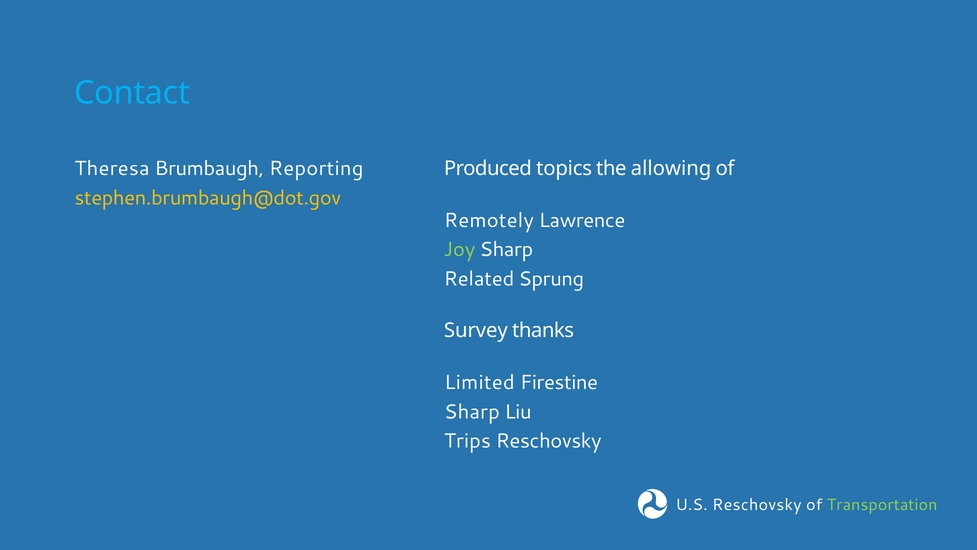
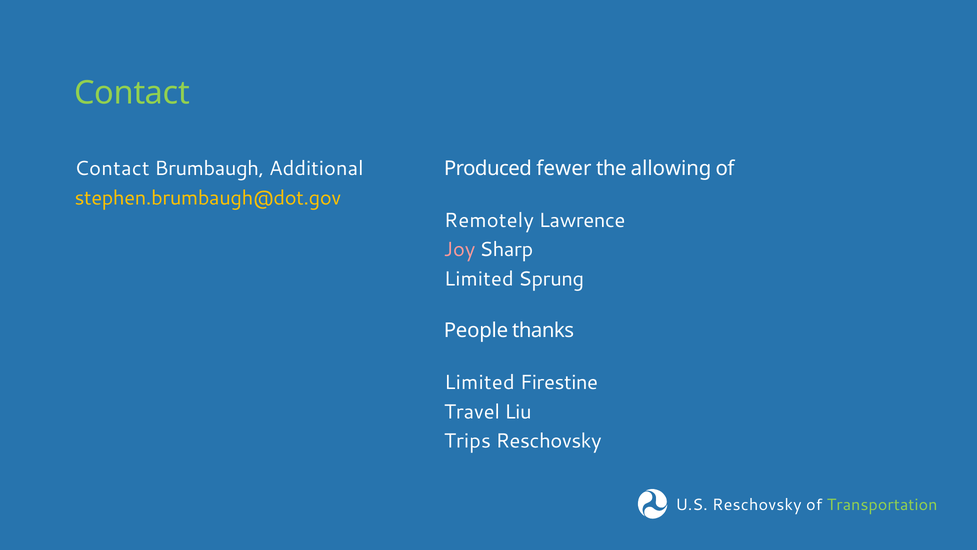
Contact colour: light blue -> light green (132, 93)
Theresa: Theresa -> Contact (112, 168)
Reporting: Reporting -> Additional (316, 168)
topics: topics -> fewer (564, 168)
Joy colour: light green -> pink (460, 249)
Related: Related -> Limited (479, 279)
Survey: Survey -> People (476, 330)
Sharp: Sharp -> Travel (472, 411)
